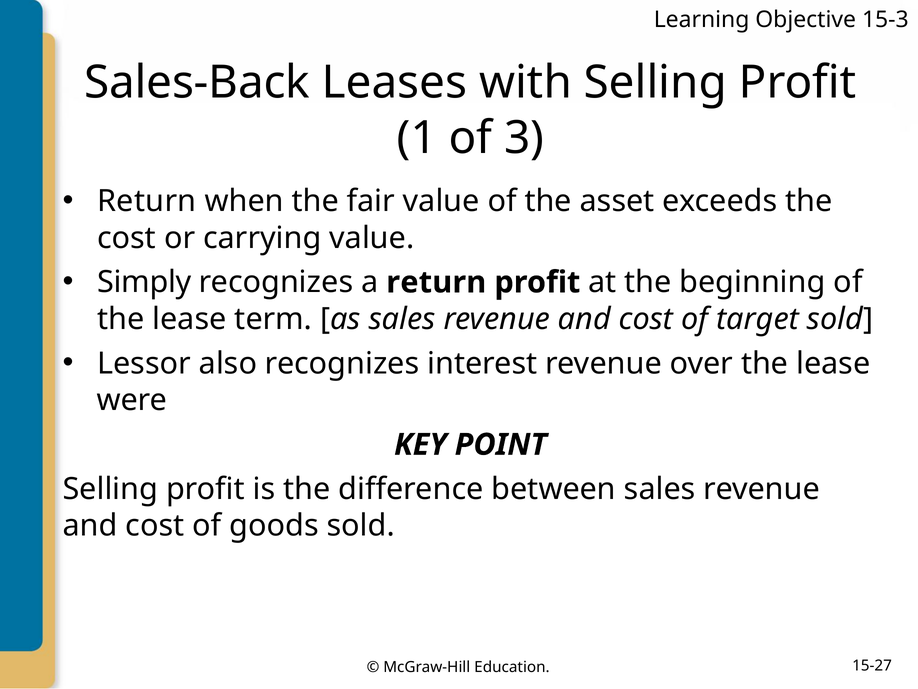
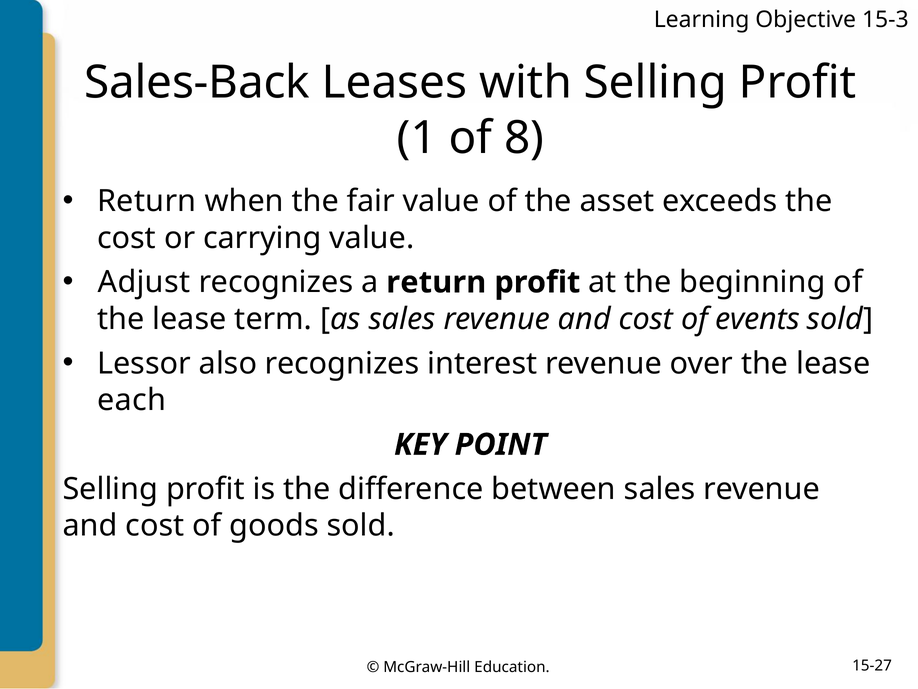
3: 3 -> 8 (524, 138)
Simply: Simply -> Adjust (144, 282)
target: target -> events (758, 319)
were: were -> each (132, 400)
